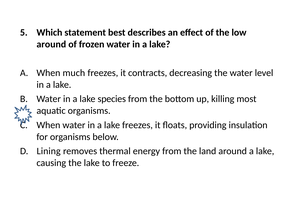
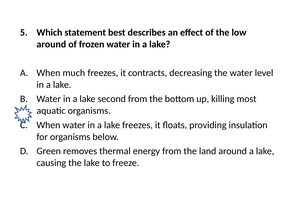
species: species -> second (112, 99)
Lining: Lining -> Green (49, 151)
